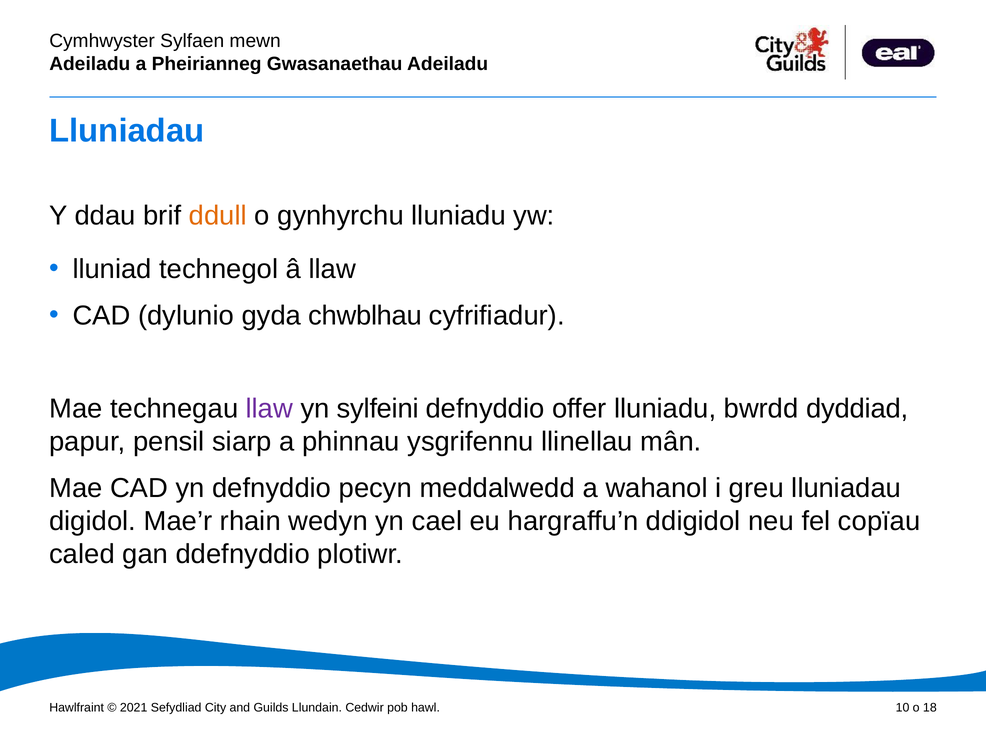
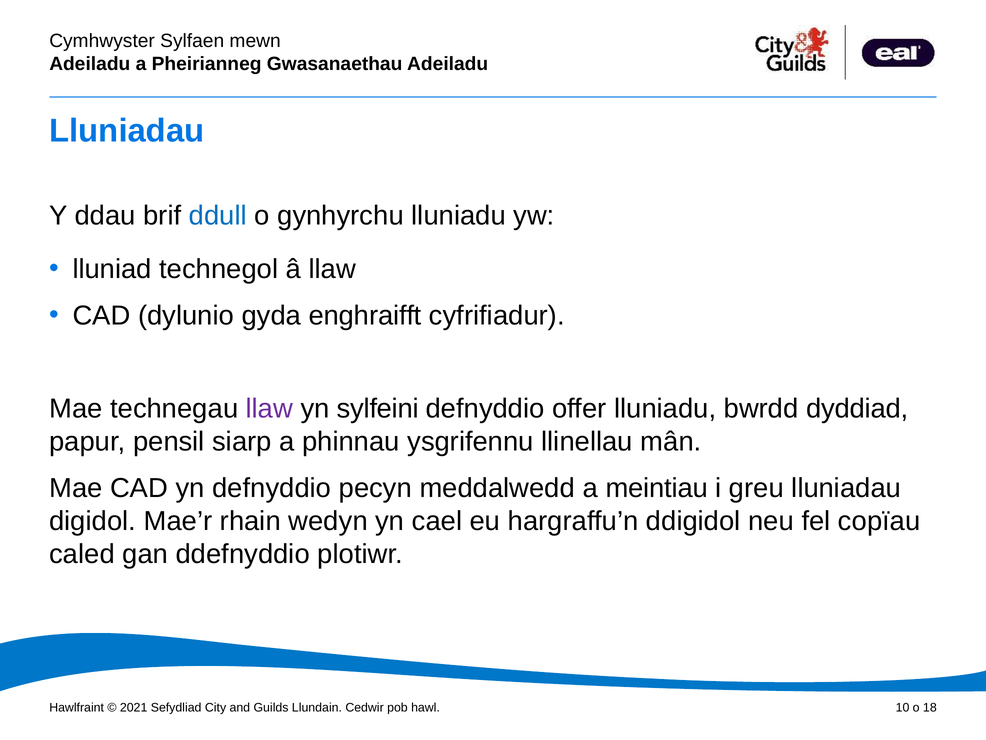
ddull colour: orange -> blue (218, 215)
chwblhau: chwblhau -> enghraifft (365, 315)
wahanol: wahanol -> meintiau (657, 488)
